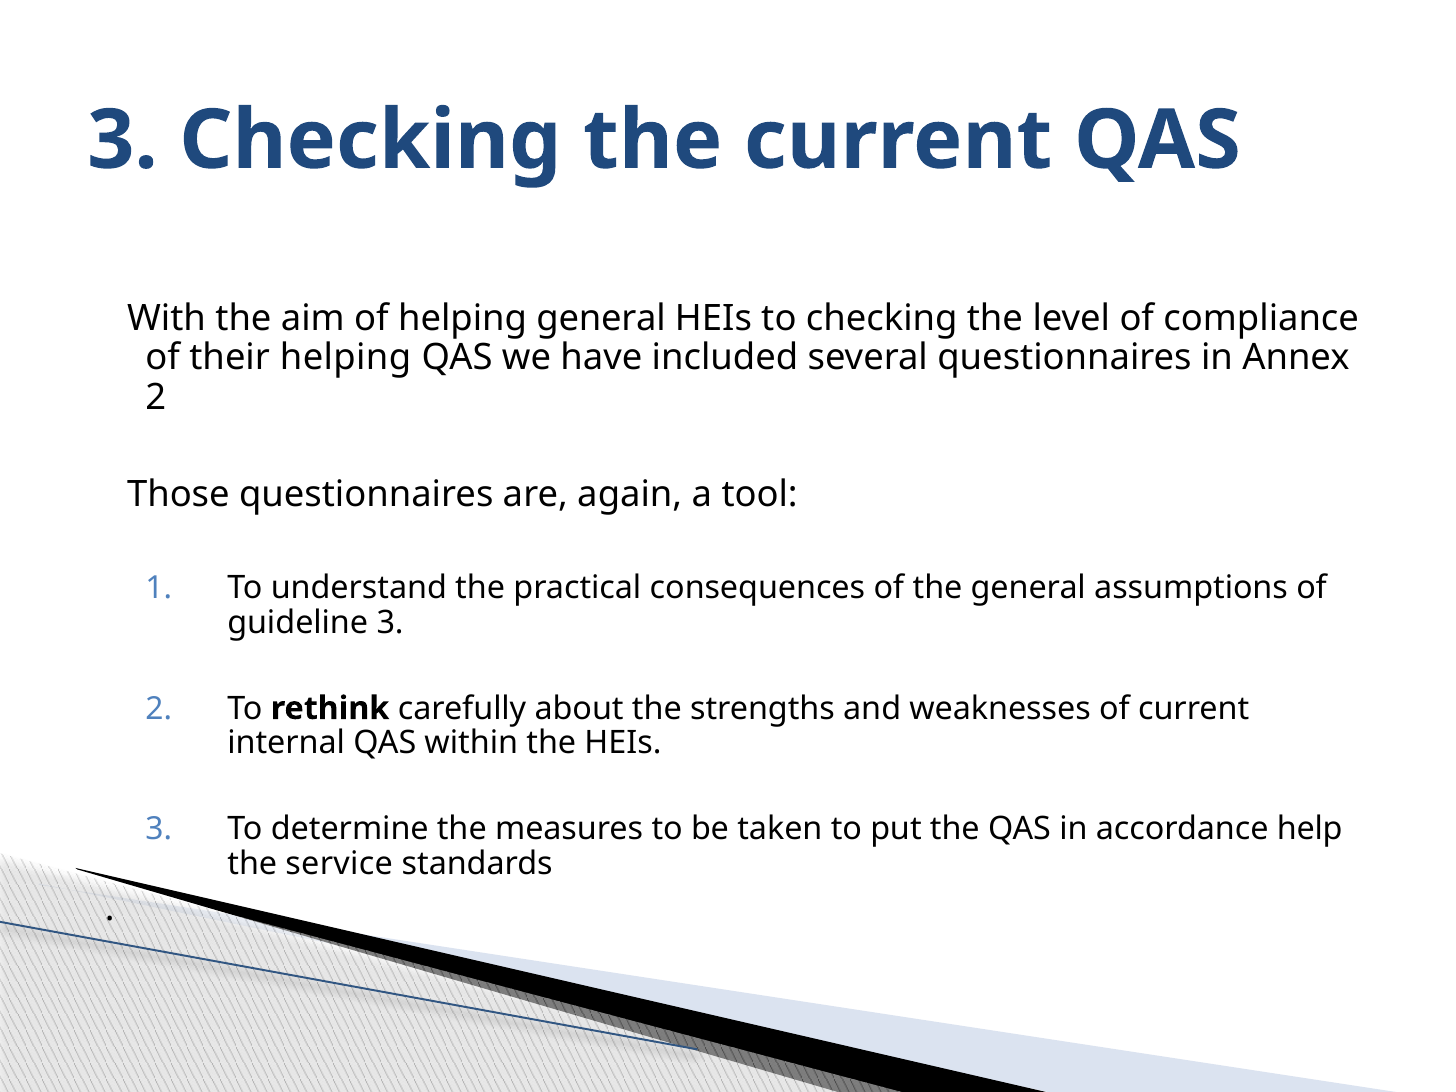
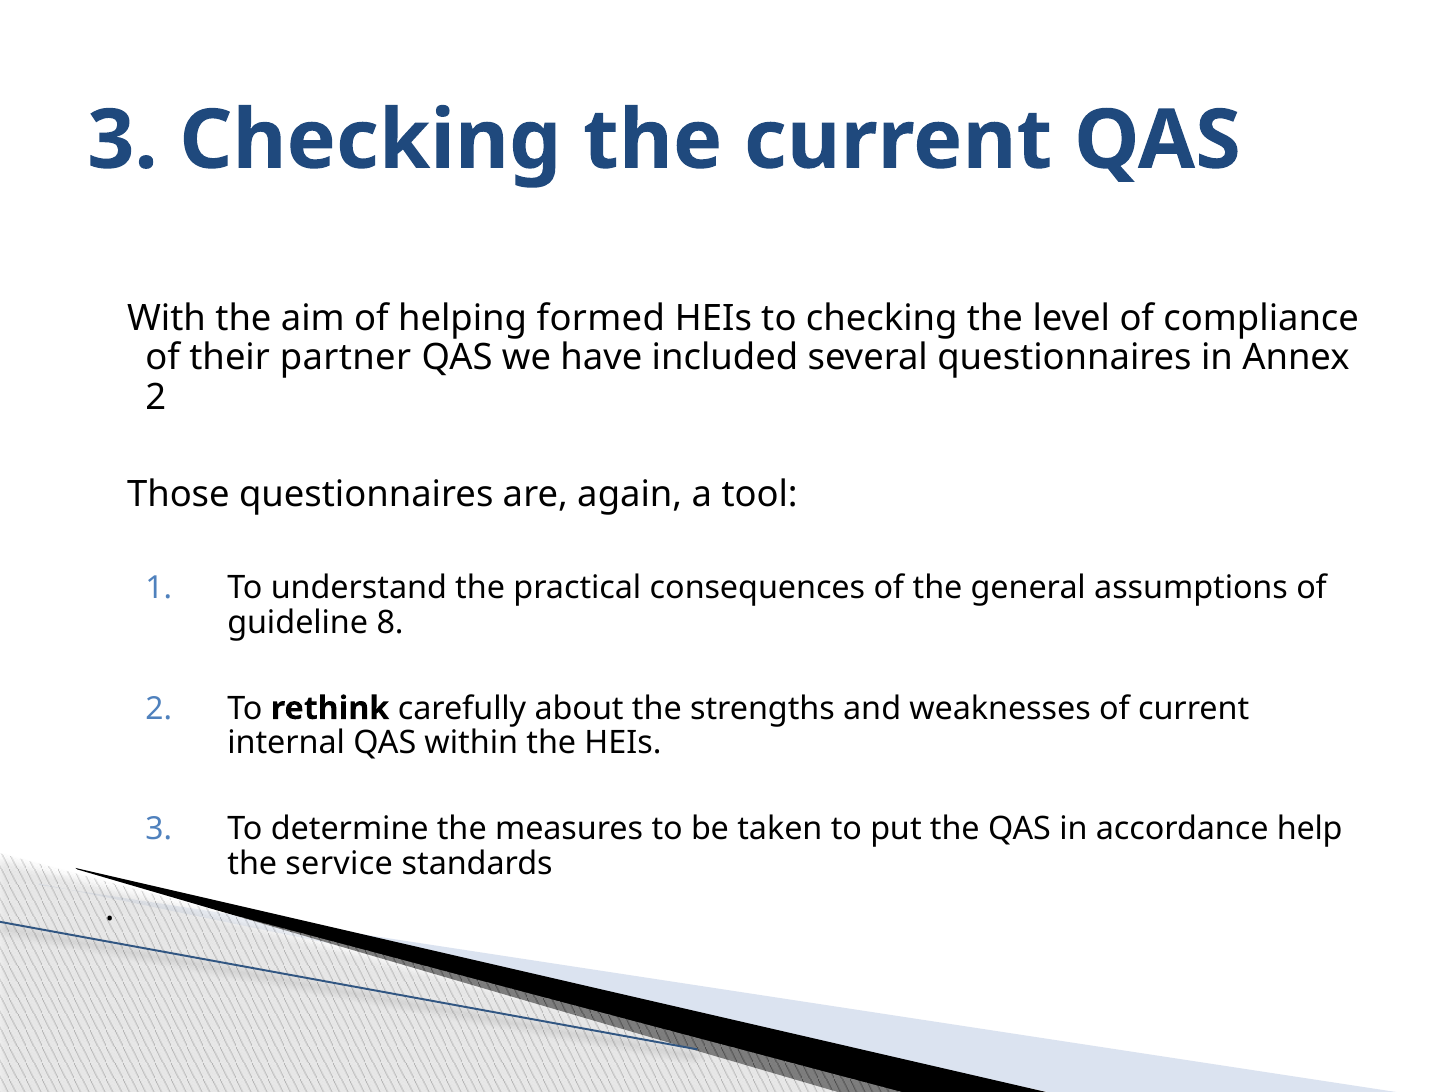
helping general: general -> formed (601, 318)
their helping: helping -> partner (346, 358)
guideline 3: 3 -> 8 (390, 623)
